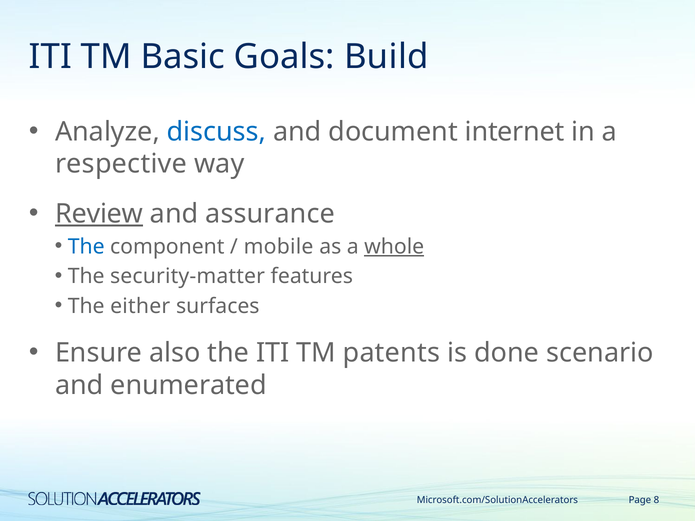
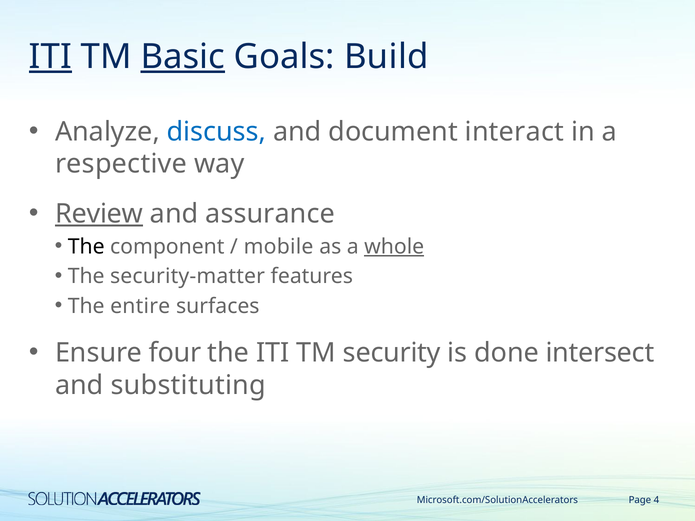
ITI underline: none -> present (50, 57)
Basic underline: none -> present (183, 57)
internet: internet -> interact (514, 132)
The colour: blue -> black (86, 247)
either: either -> entire (140, 306)
also: also -> four (175, 353)
patents: patents -> security (392, 353)
scenario: scenario -> intersect (600, 353)
enumerated: enumerated -> substituting (188, 385)
8: 8 -> 4 (656, 500)
